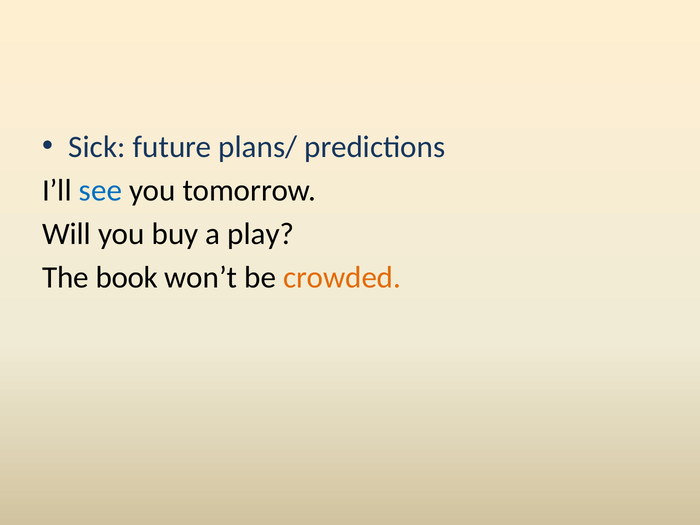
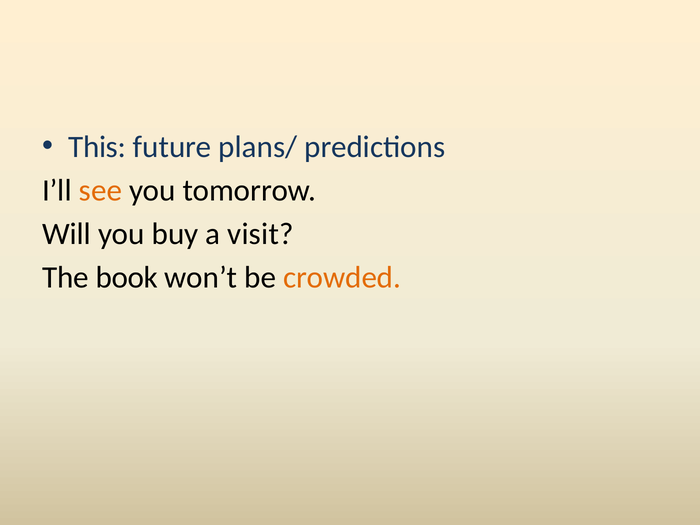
Sick: Sick -> This (97, 147)
see colour: blue -> orange (100, 190)
play: play -> visit (261, 234)
